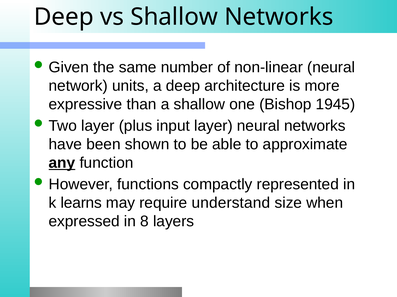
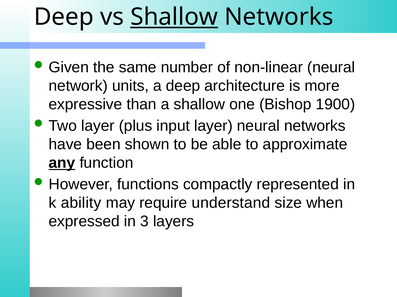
Shallow underline: none -> present (174, 17)
1945: 1945 -> 1900 (335, 105)
learns: learns -> ability (81, 203)
8: 8 -> 3 (145, 222)
